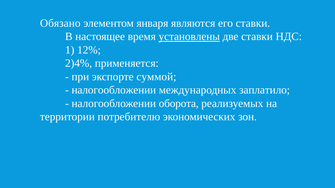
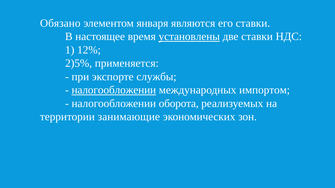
2)4%: 2)4% -> 2)5% (79, 63)
суммой: суммой -> службы (156, 77)
налогообложении underline: none -> present (114, 90)
заплатило: заплатило -> импортом (265, 90)
потребителю: потребителю -> занимающие (129, 117)
